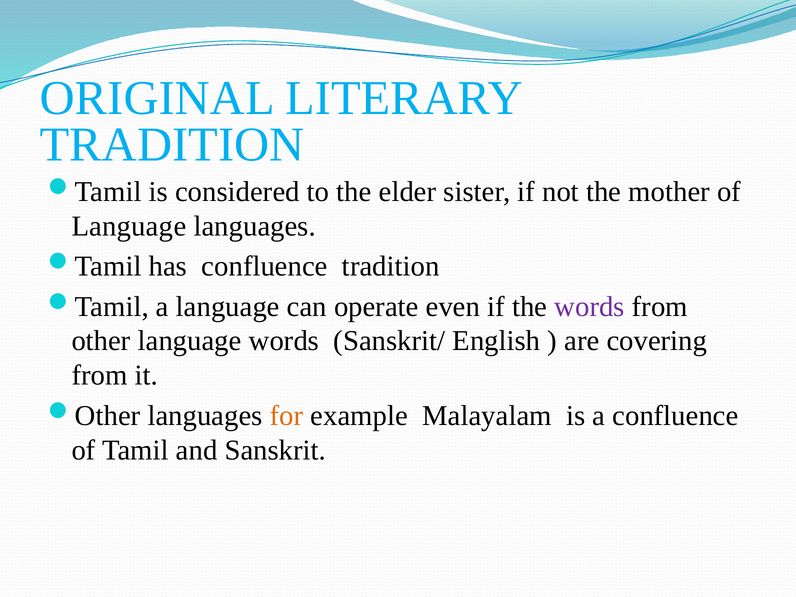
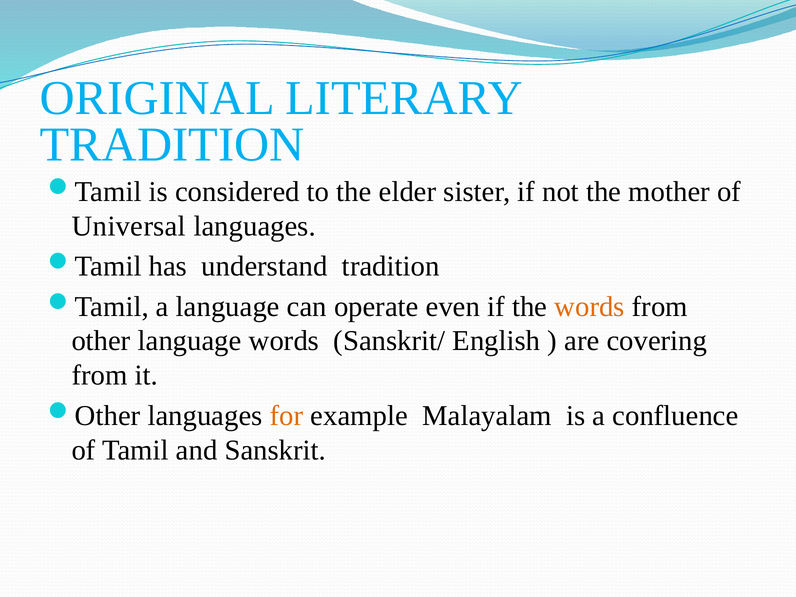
Language: Language -> Universal (129, 226)
has confluence: confluence -> understand (265, 266)
words colour: purple -> orange (590, 307)
